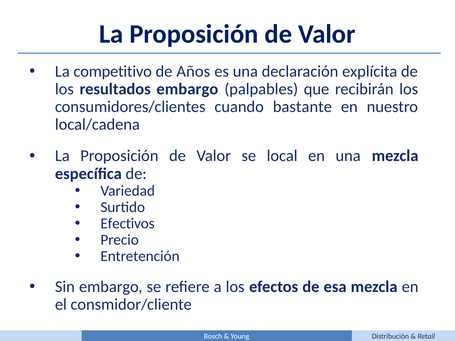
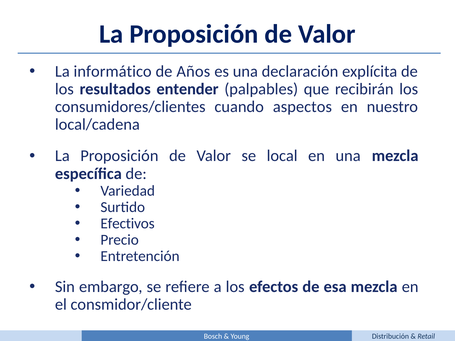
competitivo: competitivo -> informático (113, 71)
resultados embargo: embargo -> entender (188, 89)
bastante: bastante -> aspectos (302, 107)
